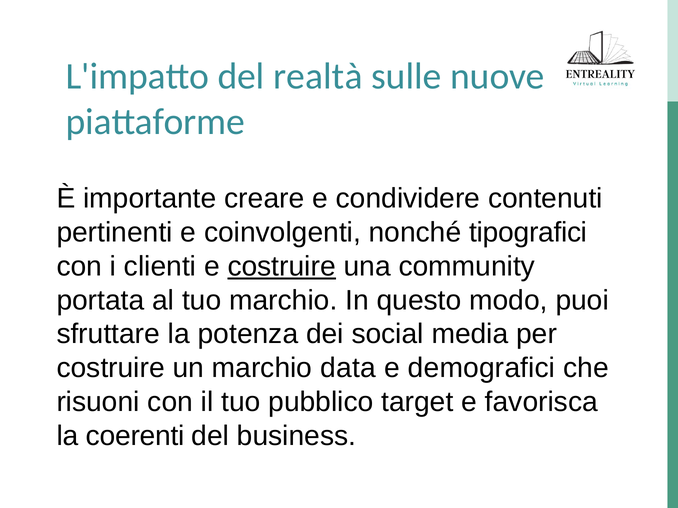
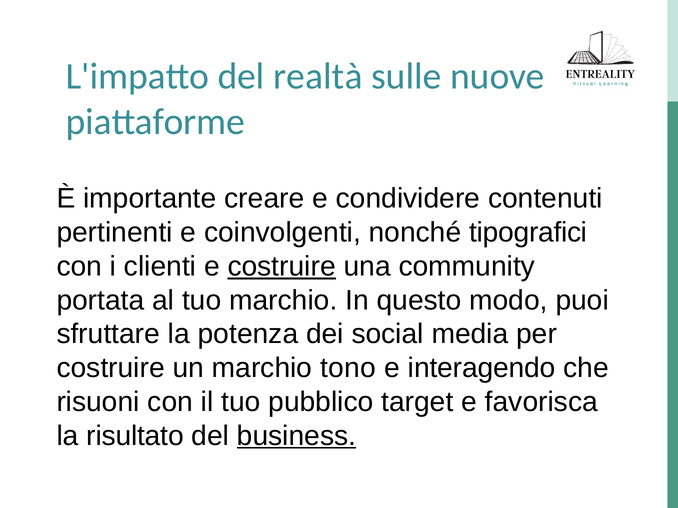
data: data -> tono (348, 368)
demografici: demografici -> interagendo (482, 368)
coerenti: coerenti -> risultato (135, 436)
business underline: none -> present (297, 436)
